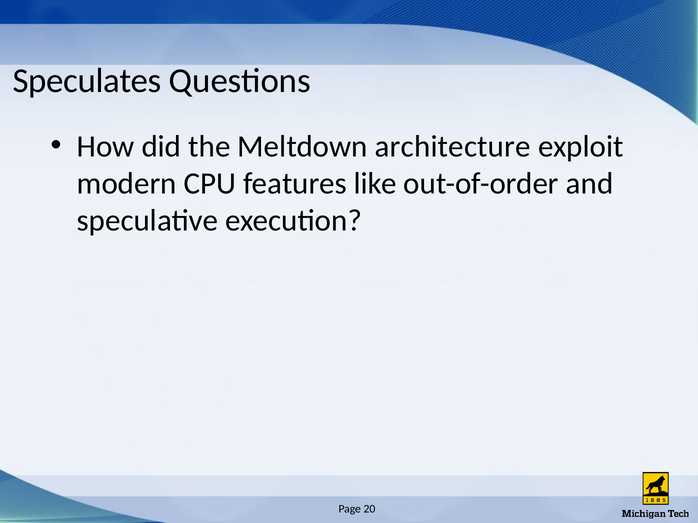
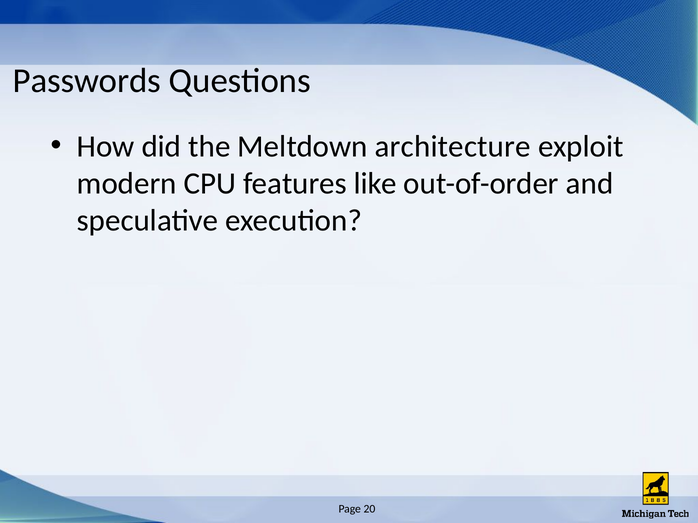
Speculates: Speculates -> Passwords (87, 81)
